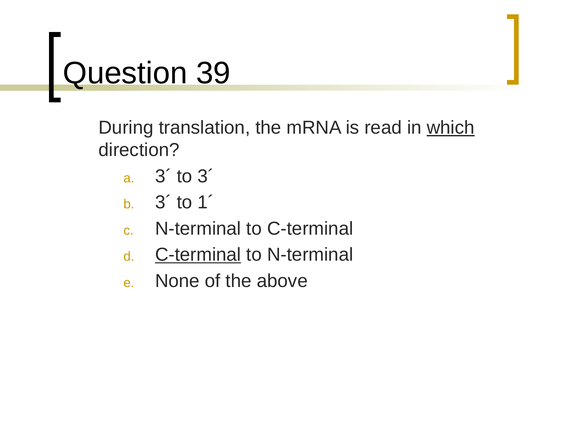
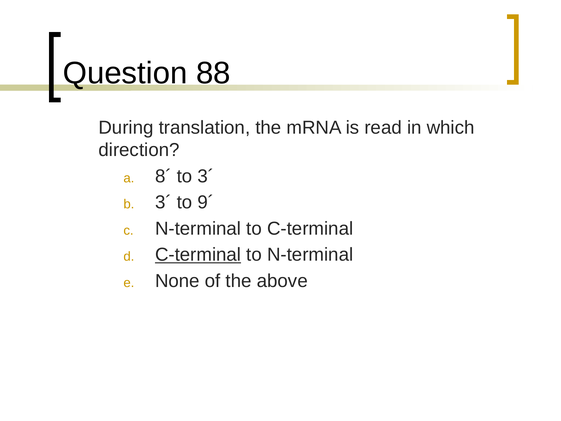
39: 39 -> 88 (213, 73)
which underline: present -> none (451, 128)
3´: 3´ -> 8´ (163, 176)
1´: 1´ -> 9´ (206, 202)
